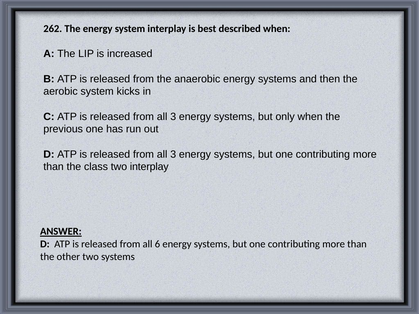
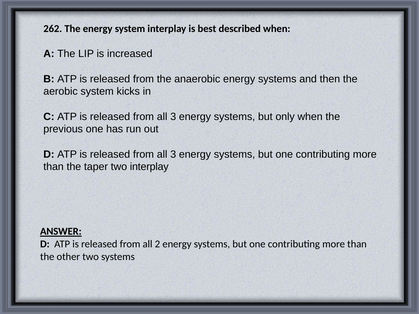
class: class -> taper (96, 167)
6: 6 -> 2 (157, 244)
